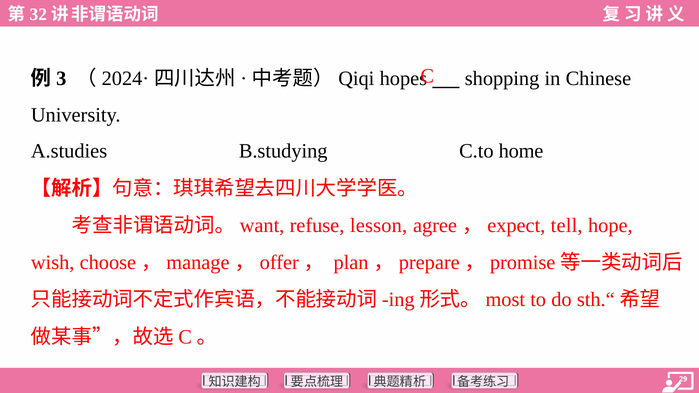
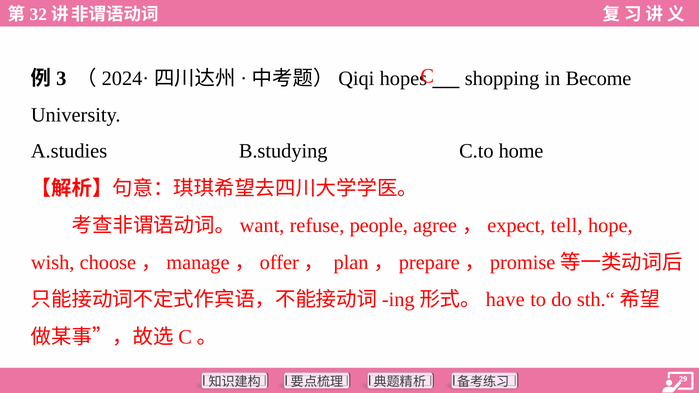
Chinese: Chinese -> Become (599, 79)
lesson: lesson -> people (379, 226)
most: most -> have (505, 300)
